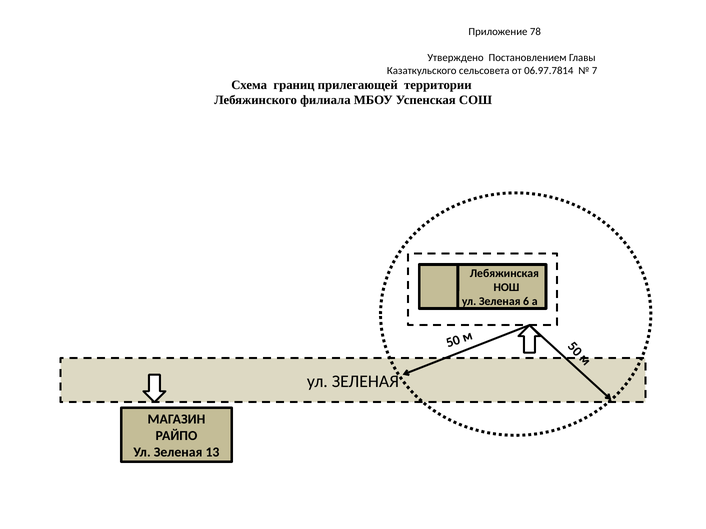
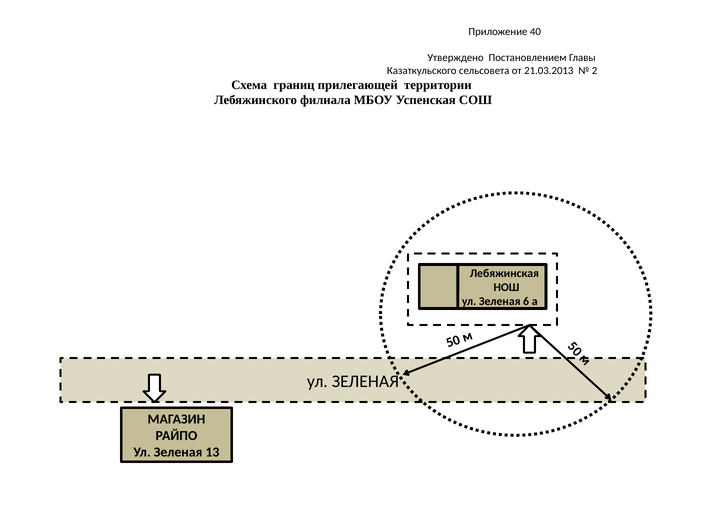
78: 78 -> 40 (535, 32)
06.97.7814: 06.97.7814 -> 21.03.2013 (549, 71)
7: 7 -> 2 (595, 71)
